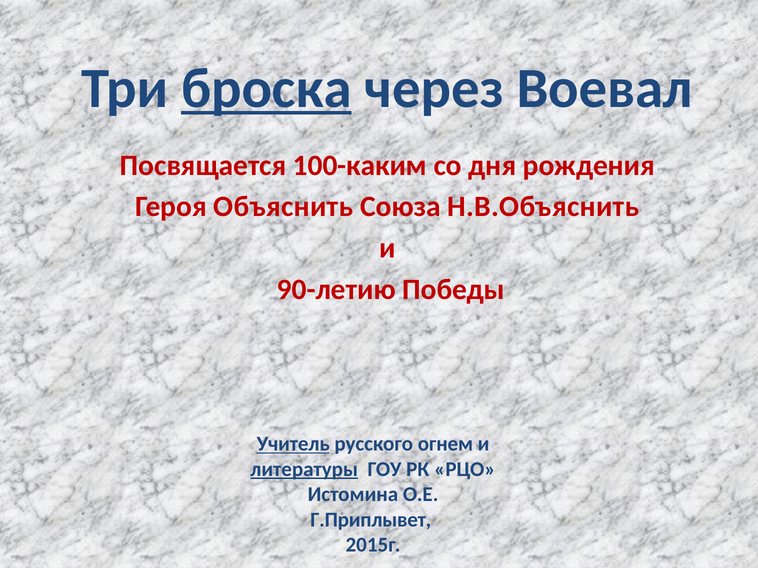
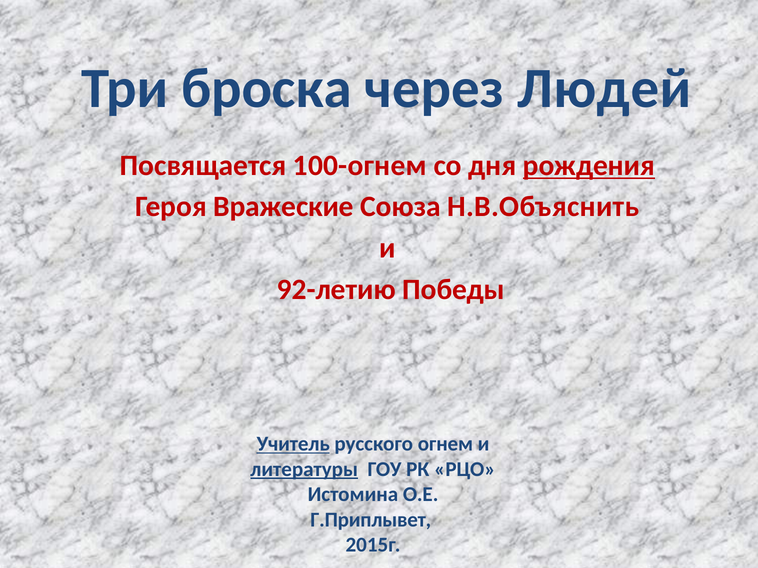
броска underline: present -> none (266, 89)
Воевал: Воевал -> Людей (604, 89)
100-каким: 100-каким -> 100-огнем (360, 166)
рождения underline: none -> present (589, 166)
Объяснить: Объяснить -> Вражеские (284, 207)
90-летию: 90-летию -> 92-летию (336, 290)
